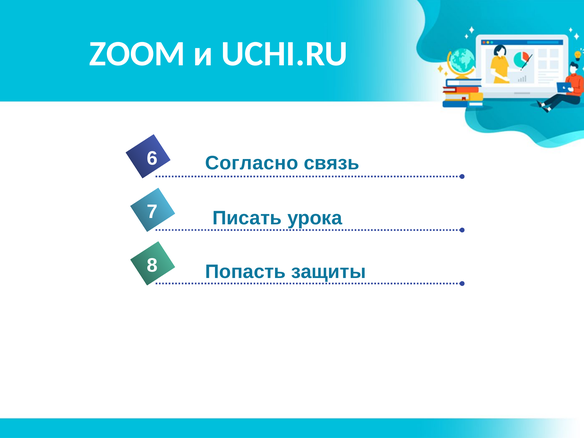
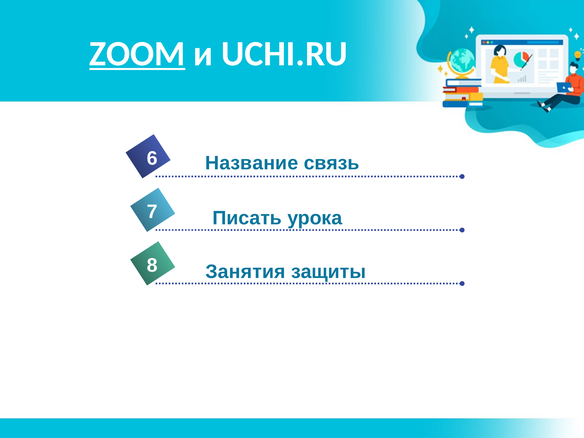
ZOOM underline: none -> present (137, 54)
Согласно: Согласно -> Название (252, 163)
Попасть: Попасть -> Занятия (246, 272)
